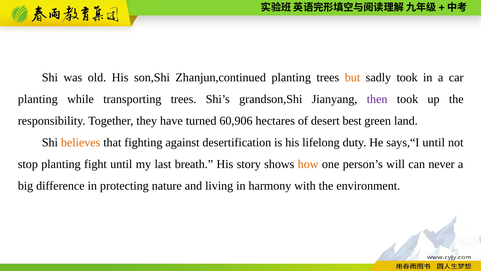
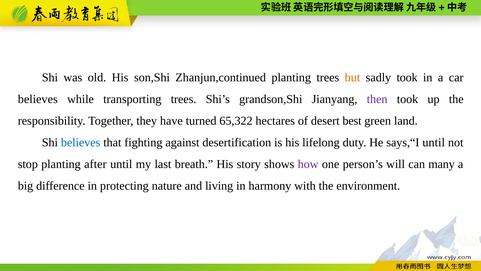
planting: planting -> believes (38, 99)
60,906: 60,906 -> 65,322 (236, 121)
believes colour: orange -> blue (81, 142)
fight: fight -> after (95, 164)
how colour: orange -> purple (308, 164)
never: never -> many (442, 164)
